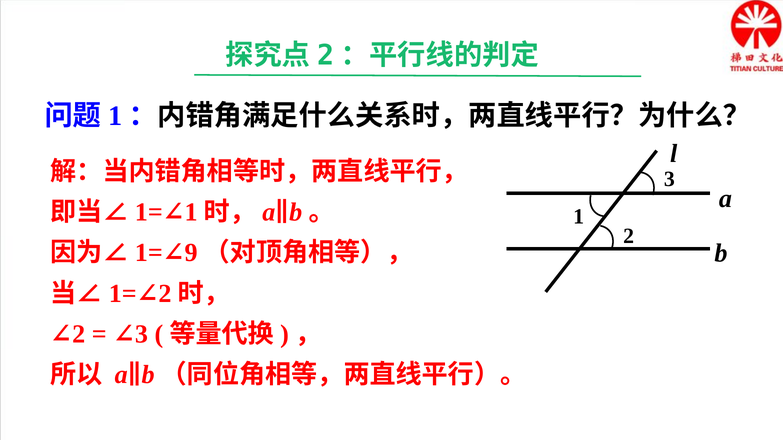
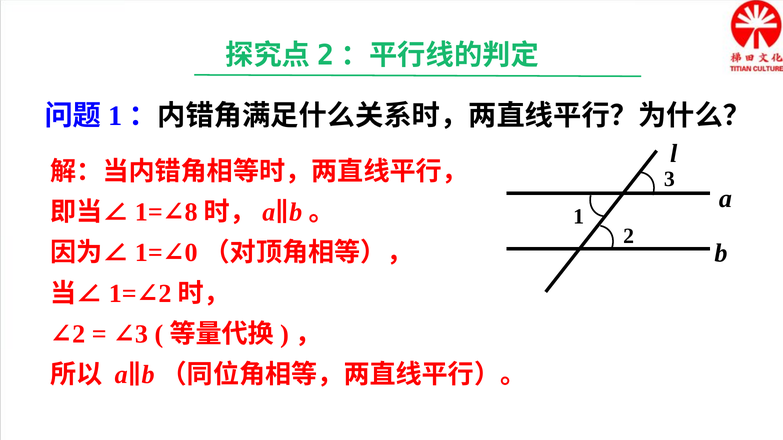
1: 1 -> 8 (191, 212)
9: 9 -> 0 (191, 253)
